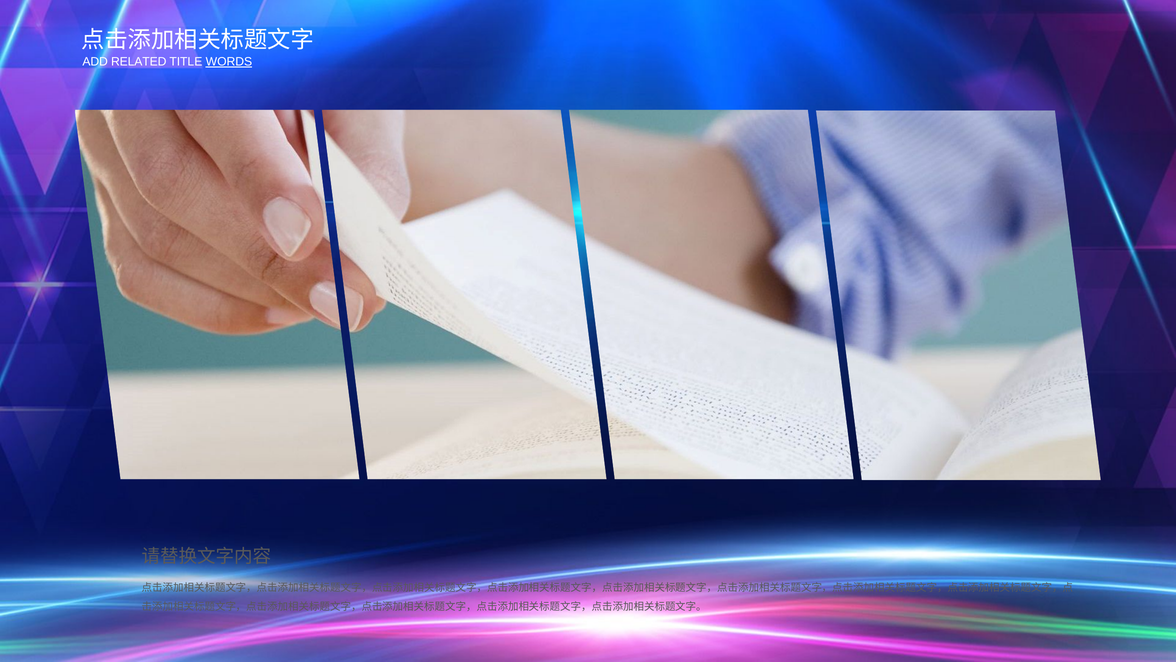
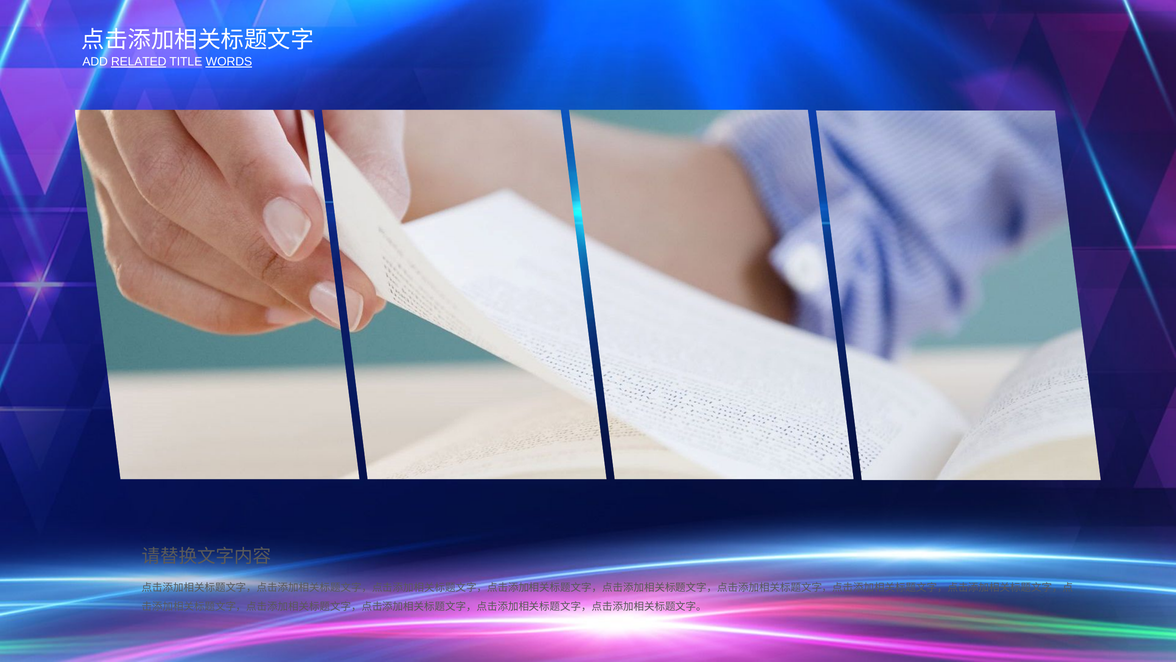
RELATED underline: none -> present (139, 62)
